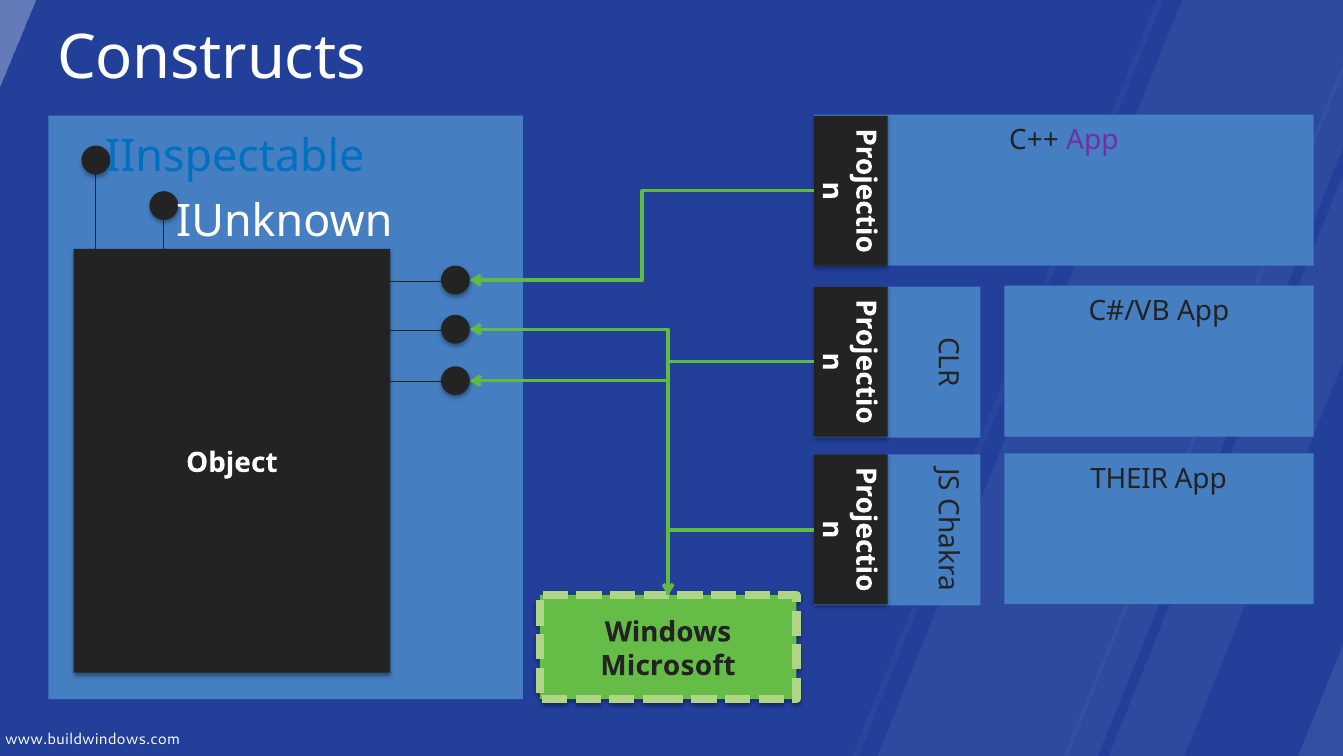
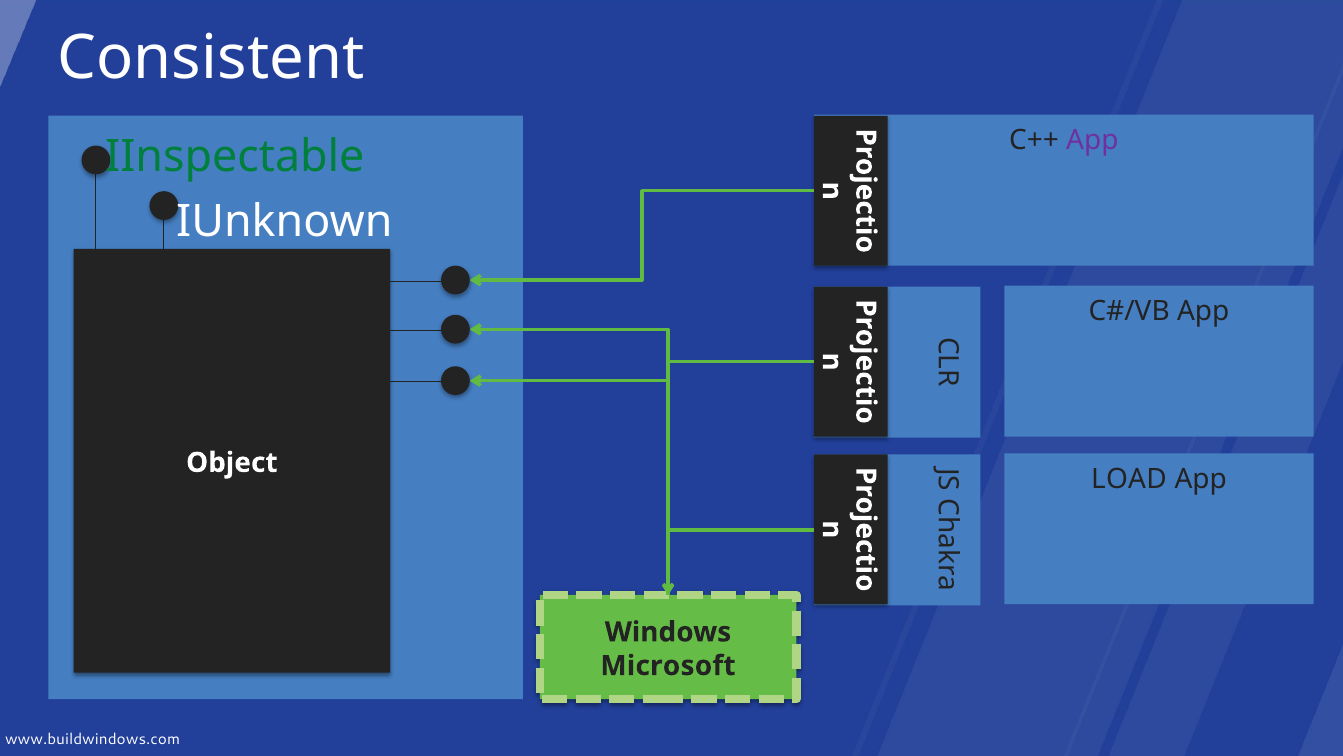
Constructs: Constructs -> Consistent (211, 58)
IInspectable colour: blue -> green (235, 156)
THEIR: THEIR -> LOAD (1129, 479)
